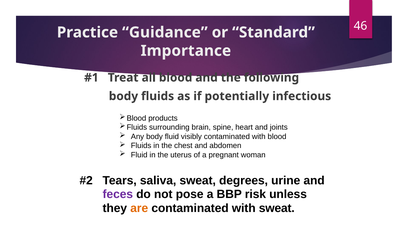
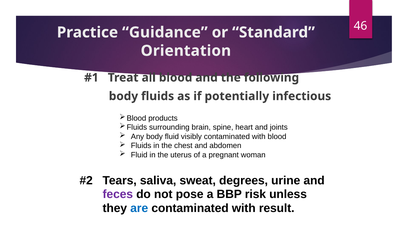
Importance: Importance -> Orientation (186, 51)
are colour: orange -> blue (139, 208)
with sweat: sweat -> result (277, 208)
